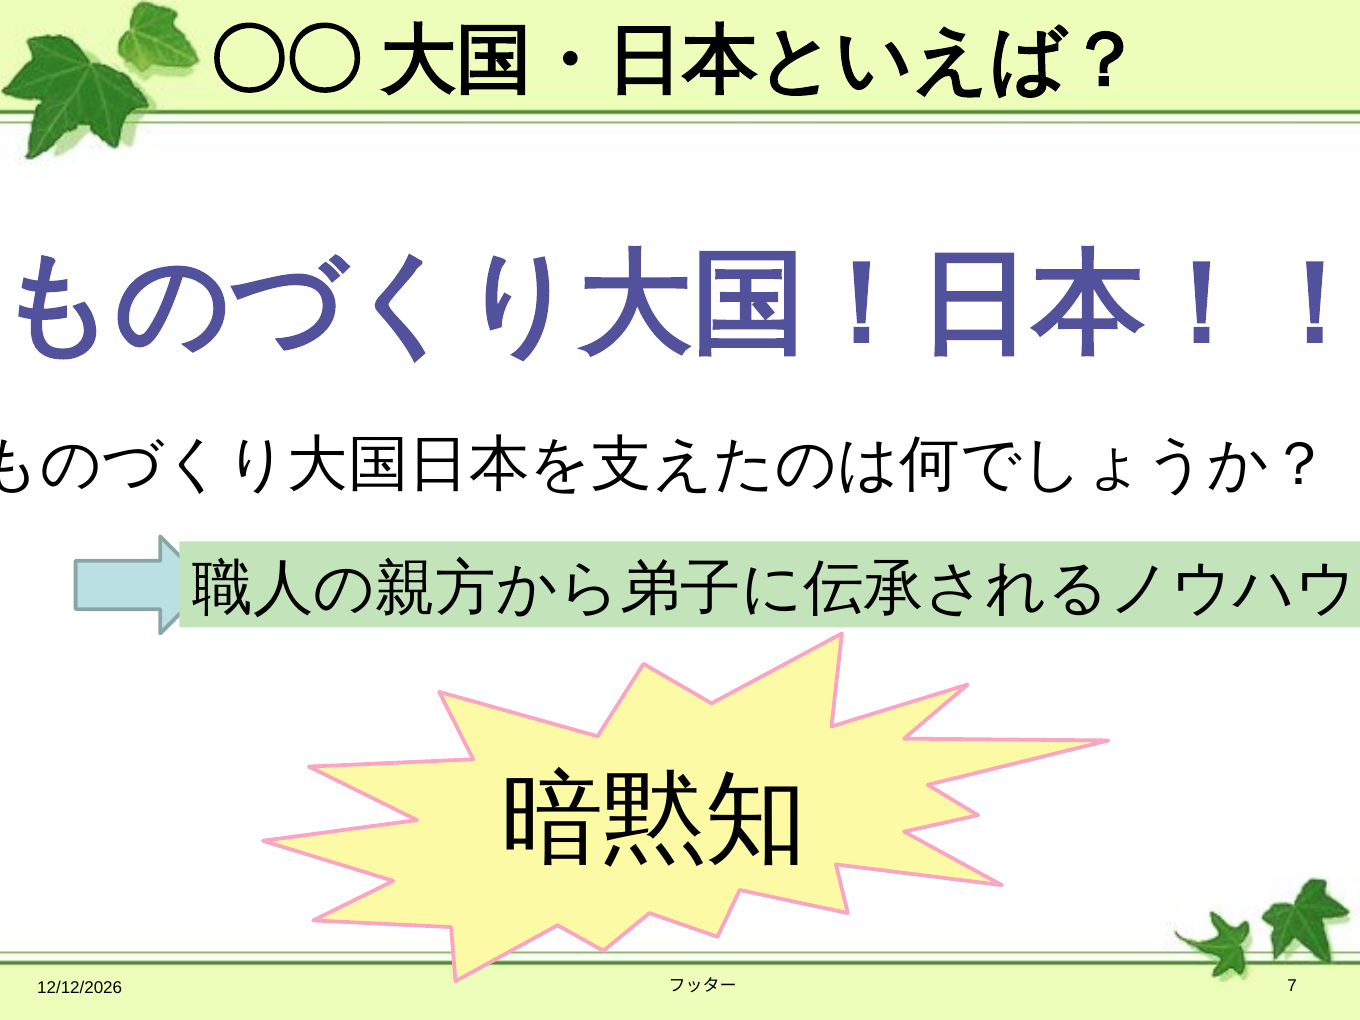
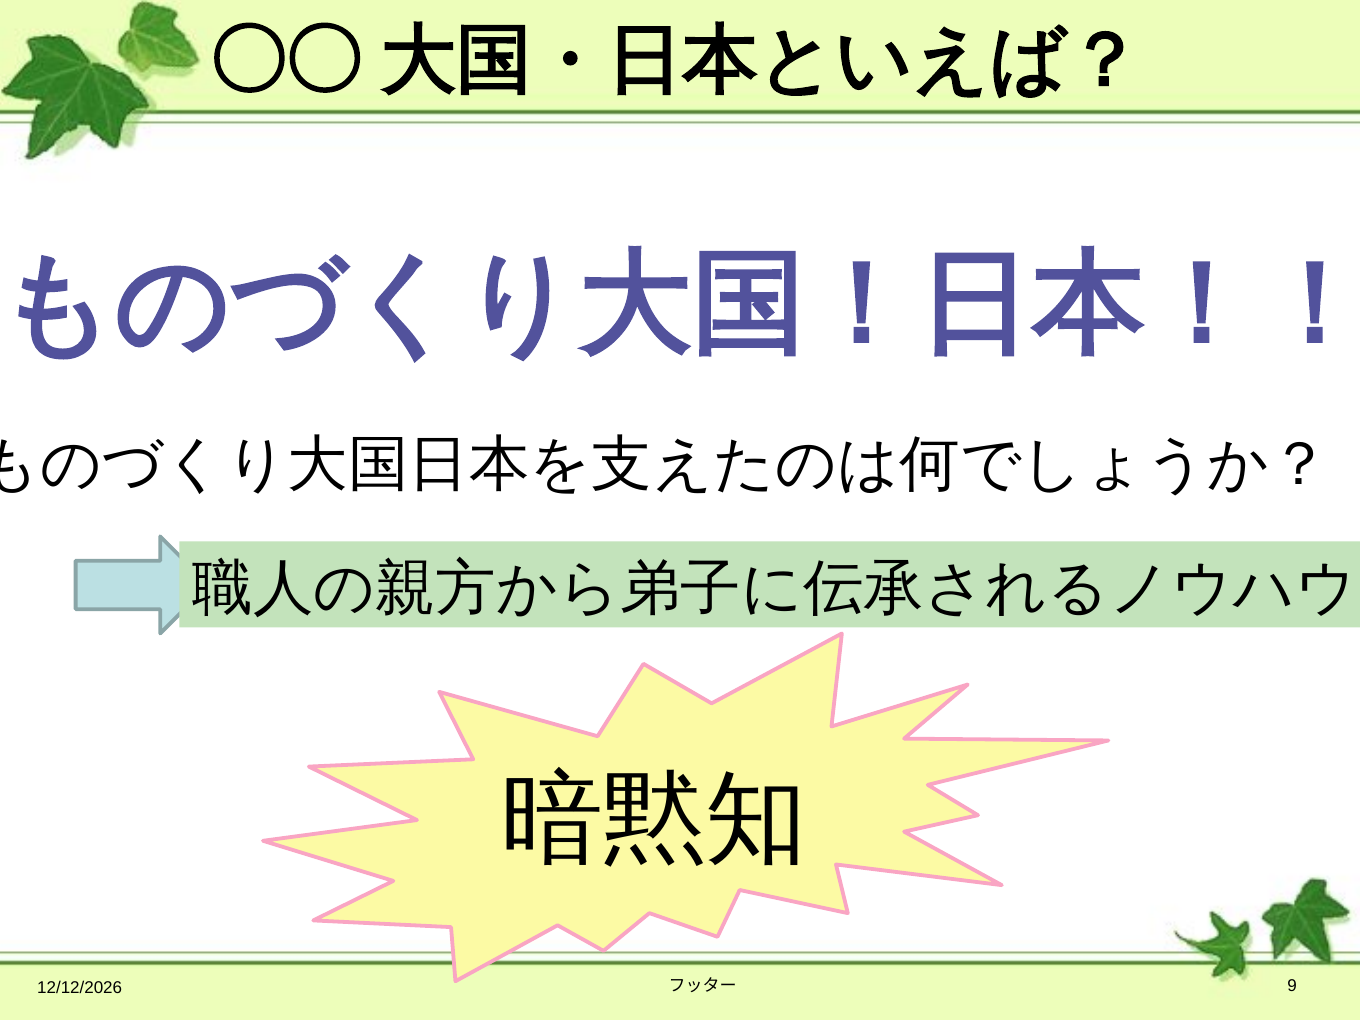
7: 7 -> 9 (1292, 986)
